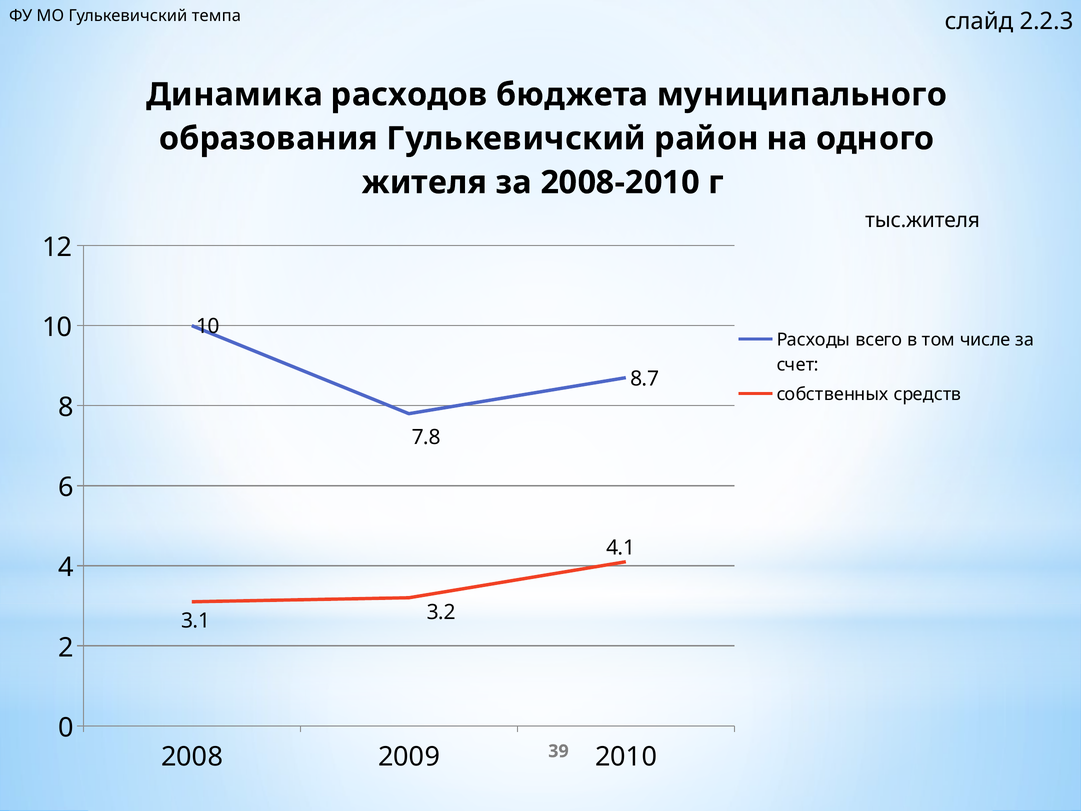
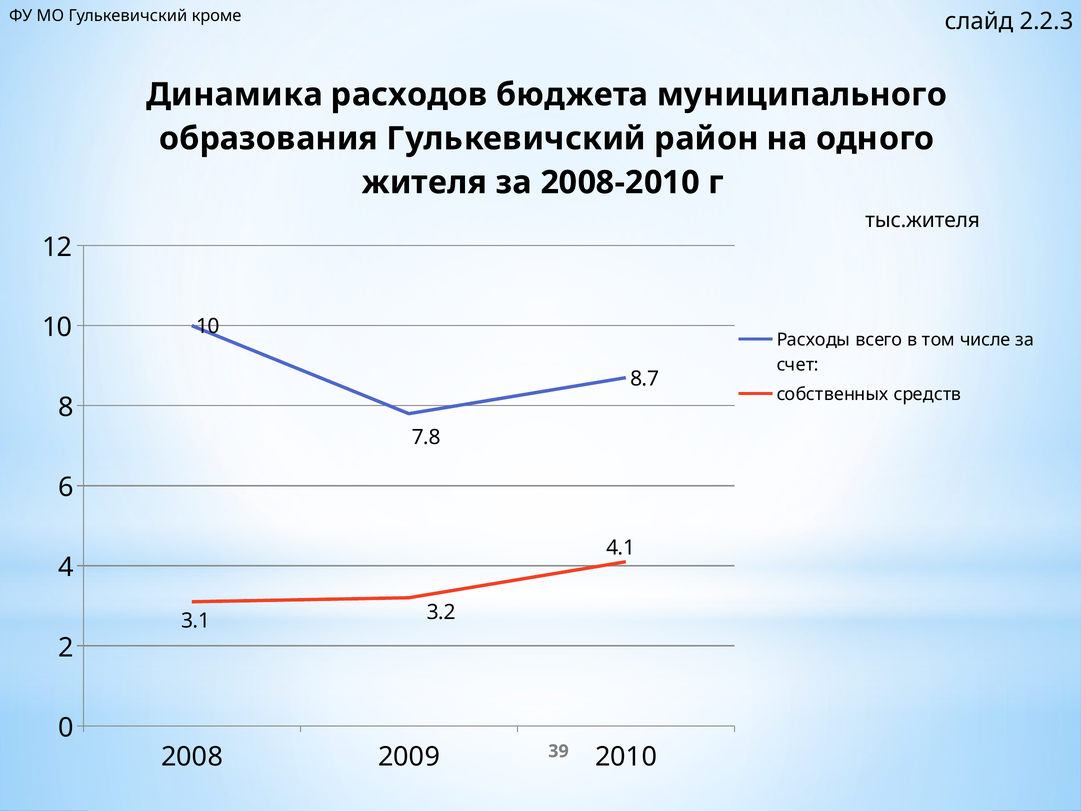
темпа: темпа -> кроме (217, 16)
